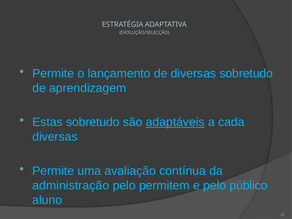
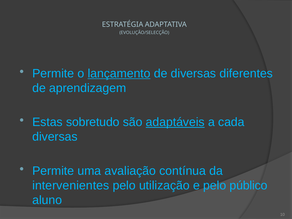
lançamento underline: none -> present (119, 73)
diversas sobretudo: sobretudo -> diferentes (246, 73)
administração: administração -> intervenientes (71, 185)
permitem: permitem -> utilização (164, 185)
